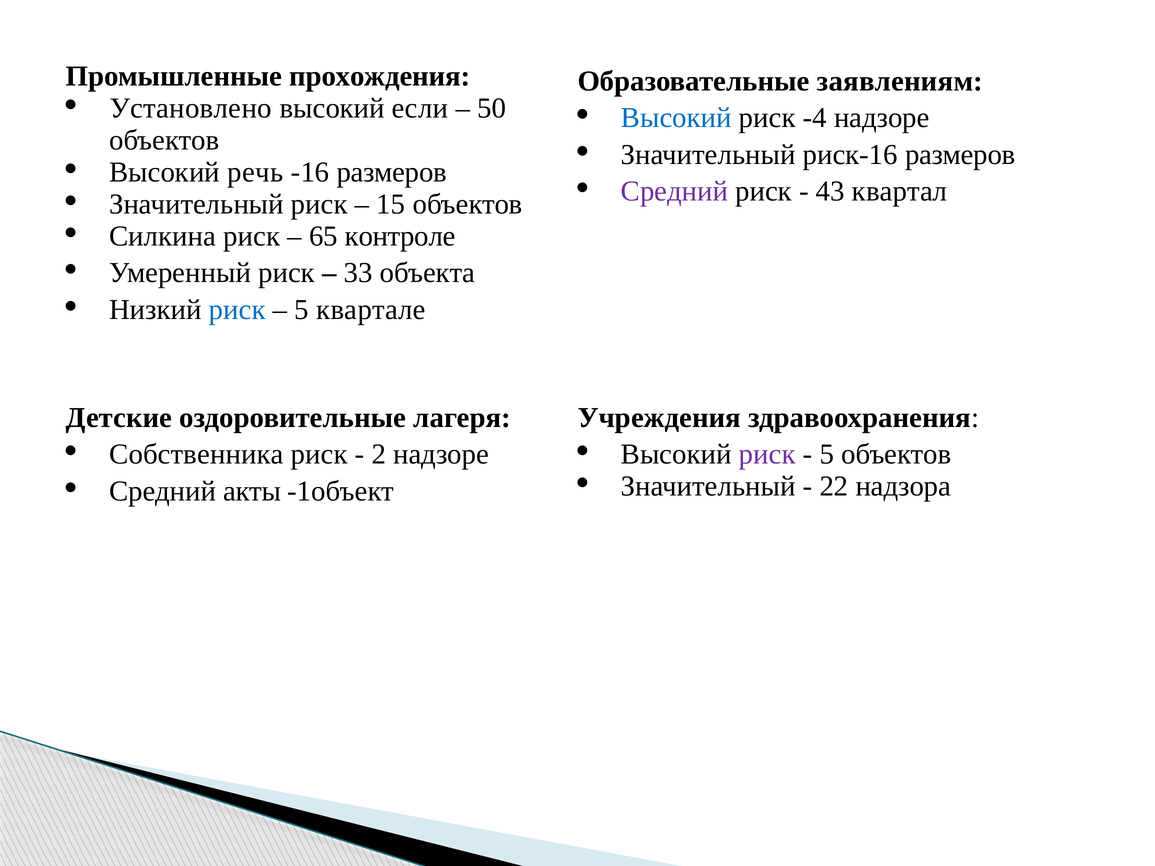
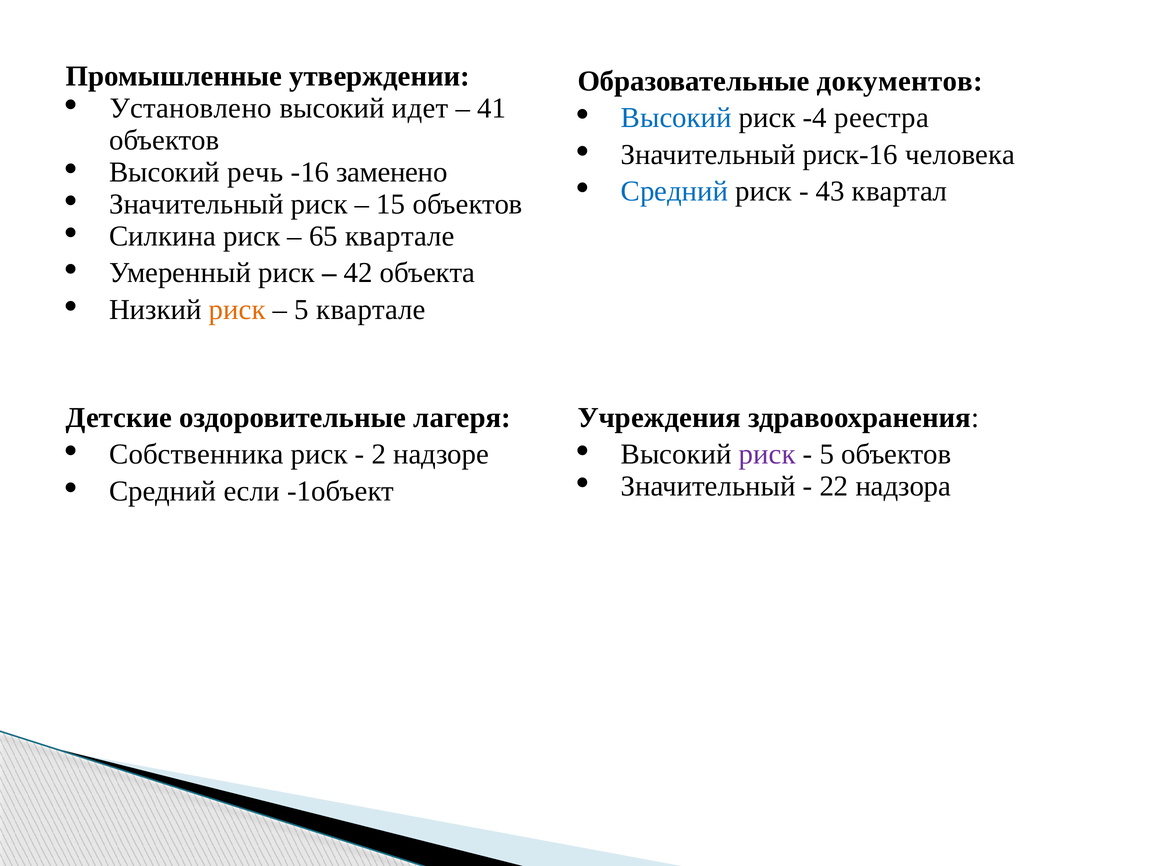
прохождения: прохождения -> утверждении (380, 76)
заявлениям: заявлениям -> документов (900, 81)
если: если -> идет (420, 108)
50: 50 -> 41 (492, 108)
-4 надзоре: надзоре -> реестра (882, 118)
риск-16 размеров: размеров -> человека (960, 155)
-16 размеров: размеров -> заменено (392, 172)
Средний colour: purple -> blue (674, 191)
65 контроле: контроле -> квартале (400, 236)
33: 33 -> 42 (358, 273)
риск colour: blue -> orange (237, 310)
акты: акты -> если (252, 491)
